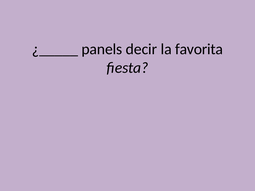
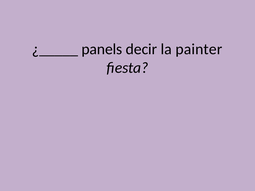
favorita: favorita -> painter (199, 49)
